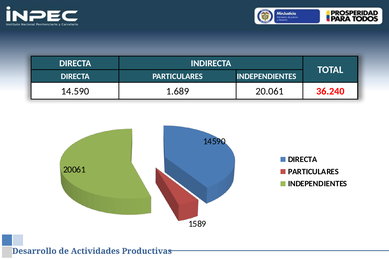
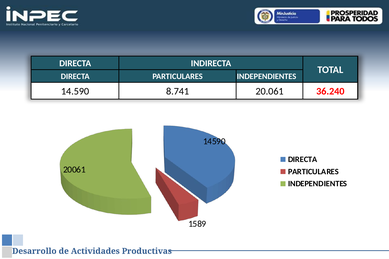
1.689: 1.689 -> 8.741 (178, 91)
